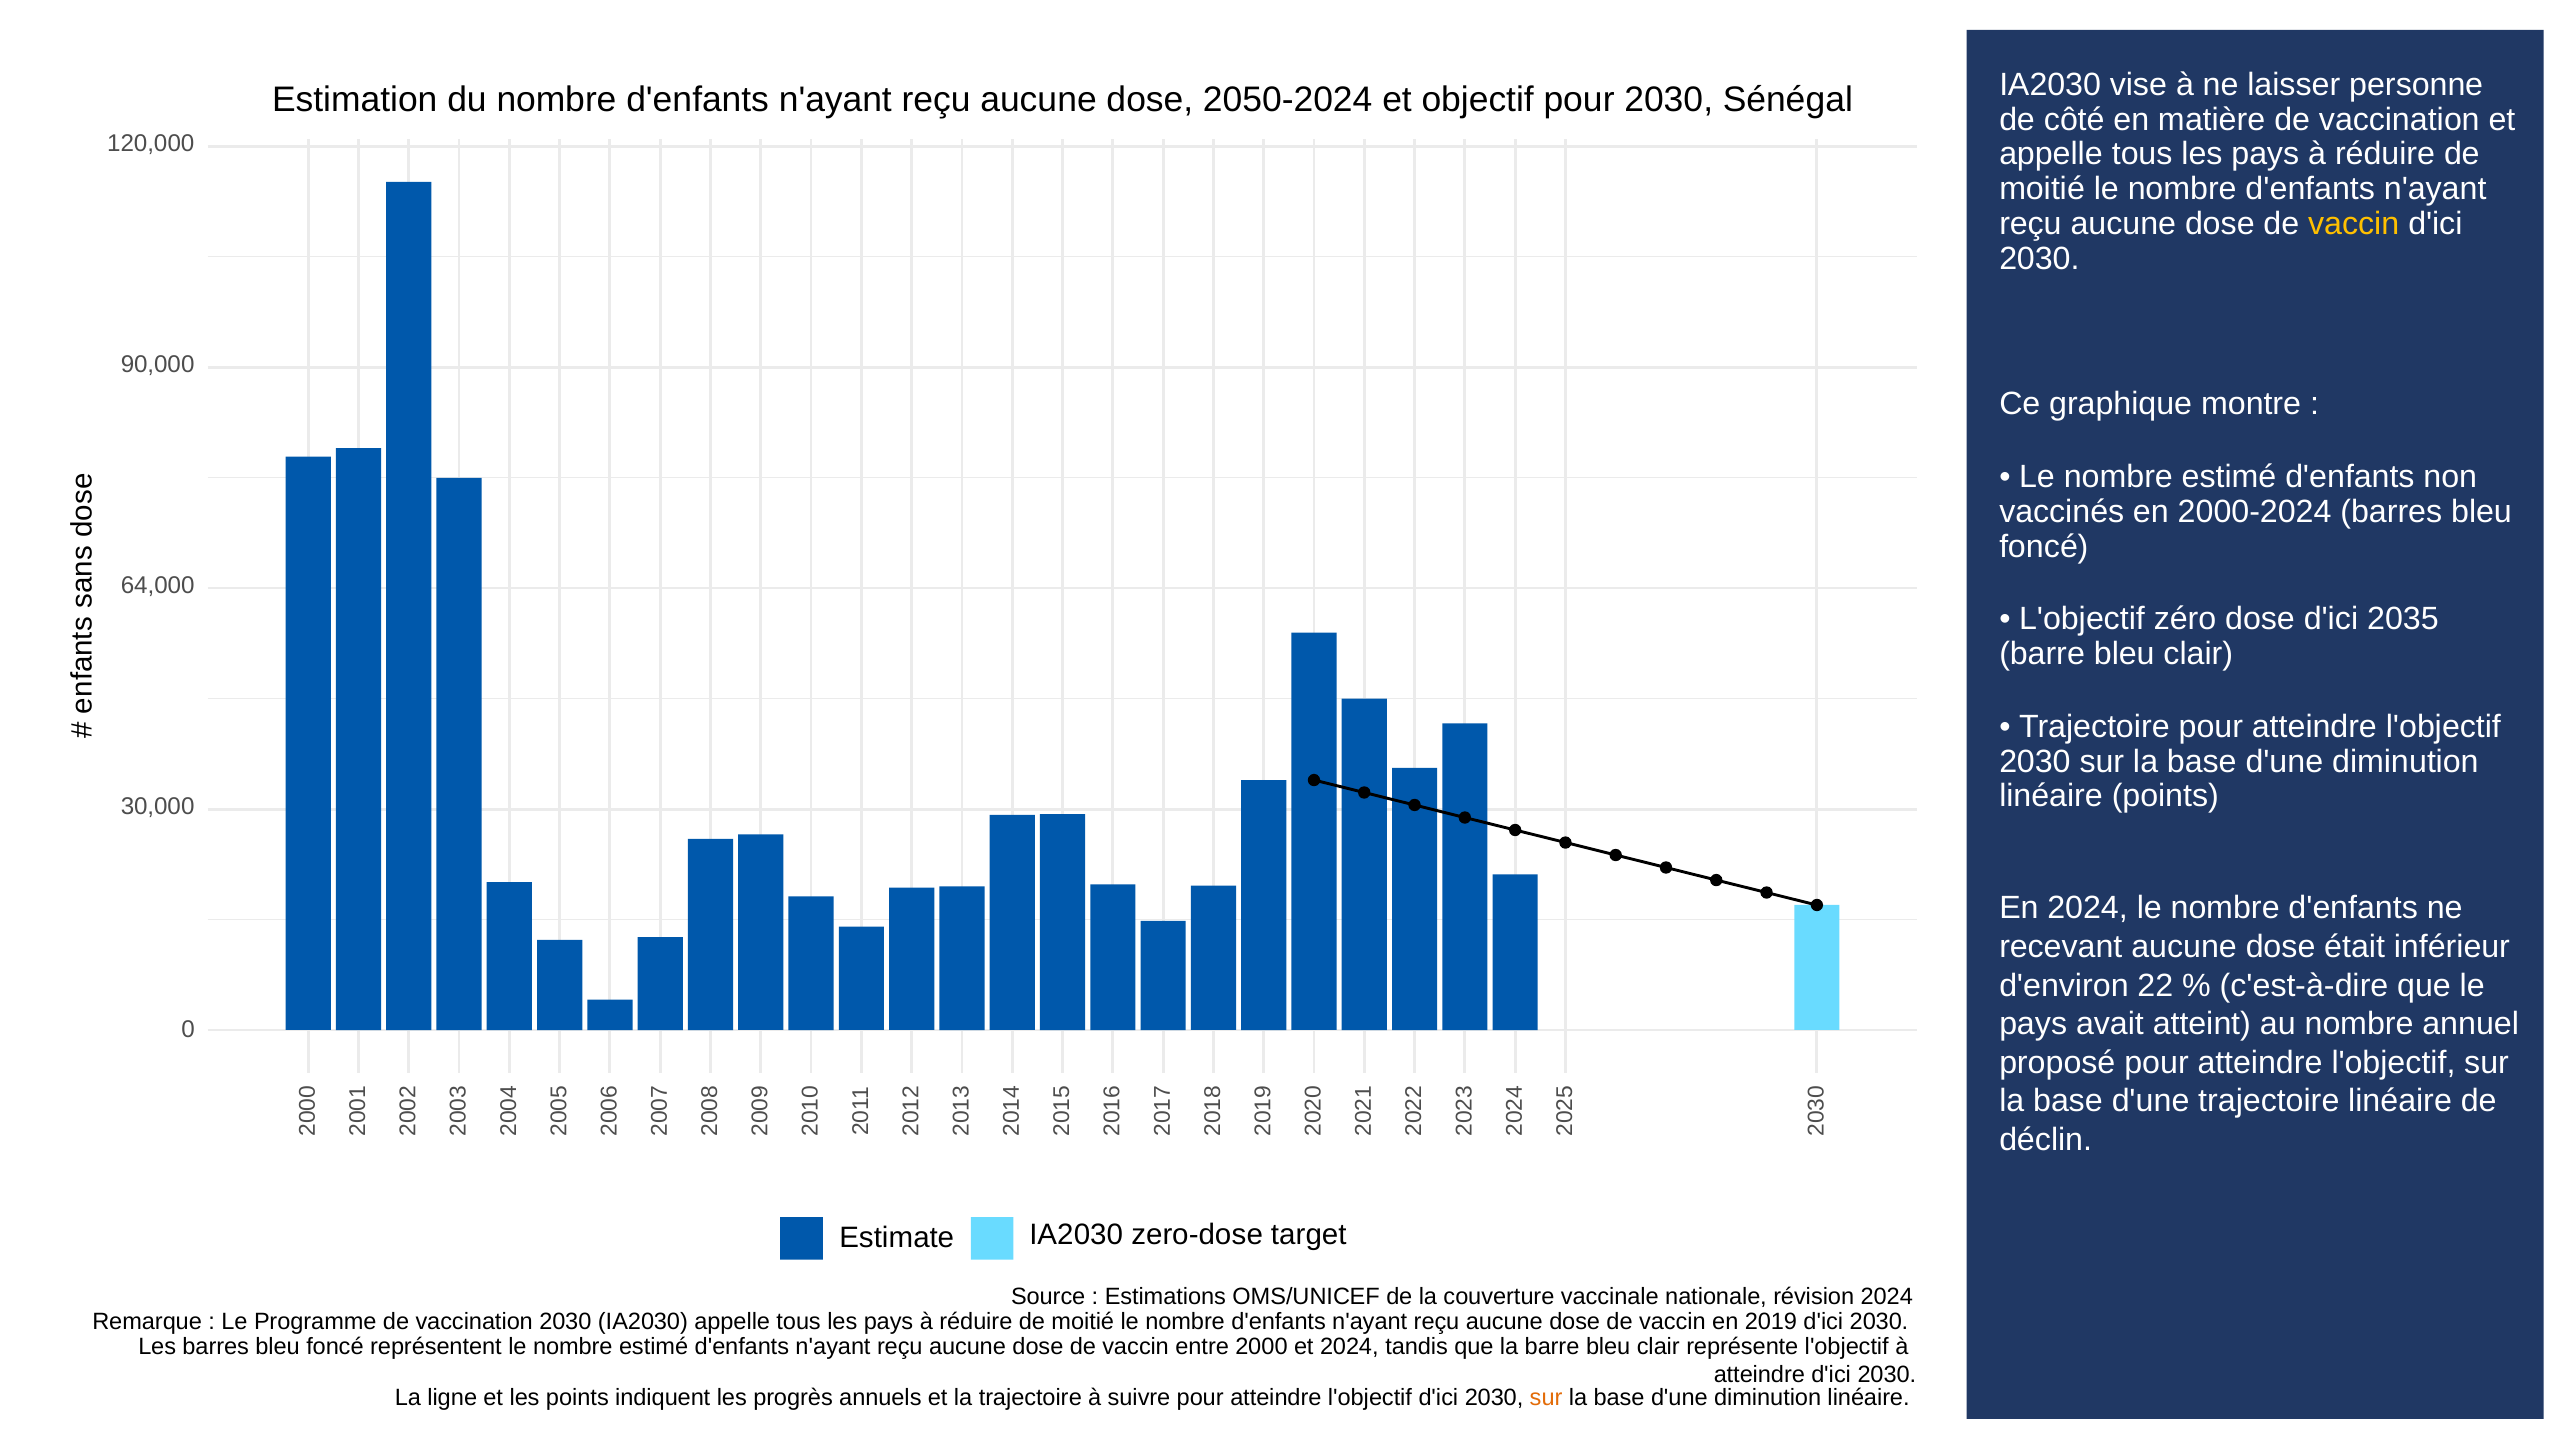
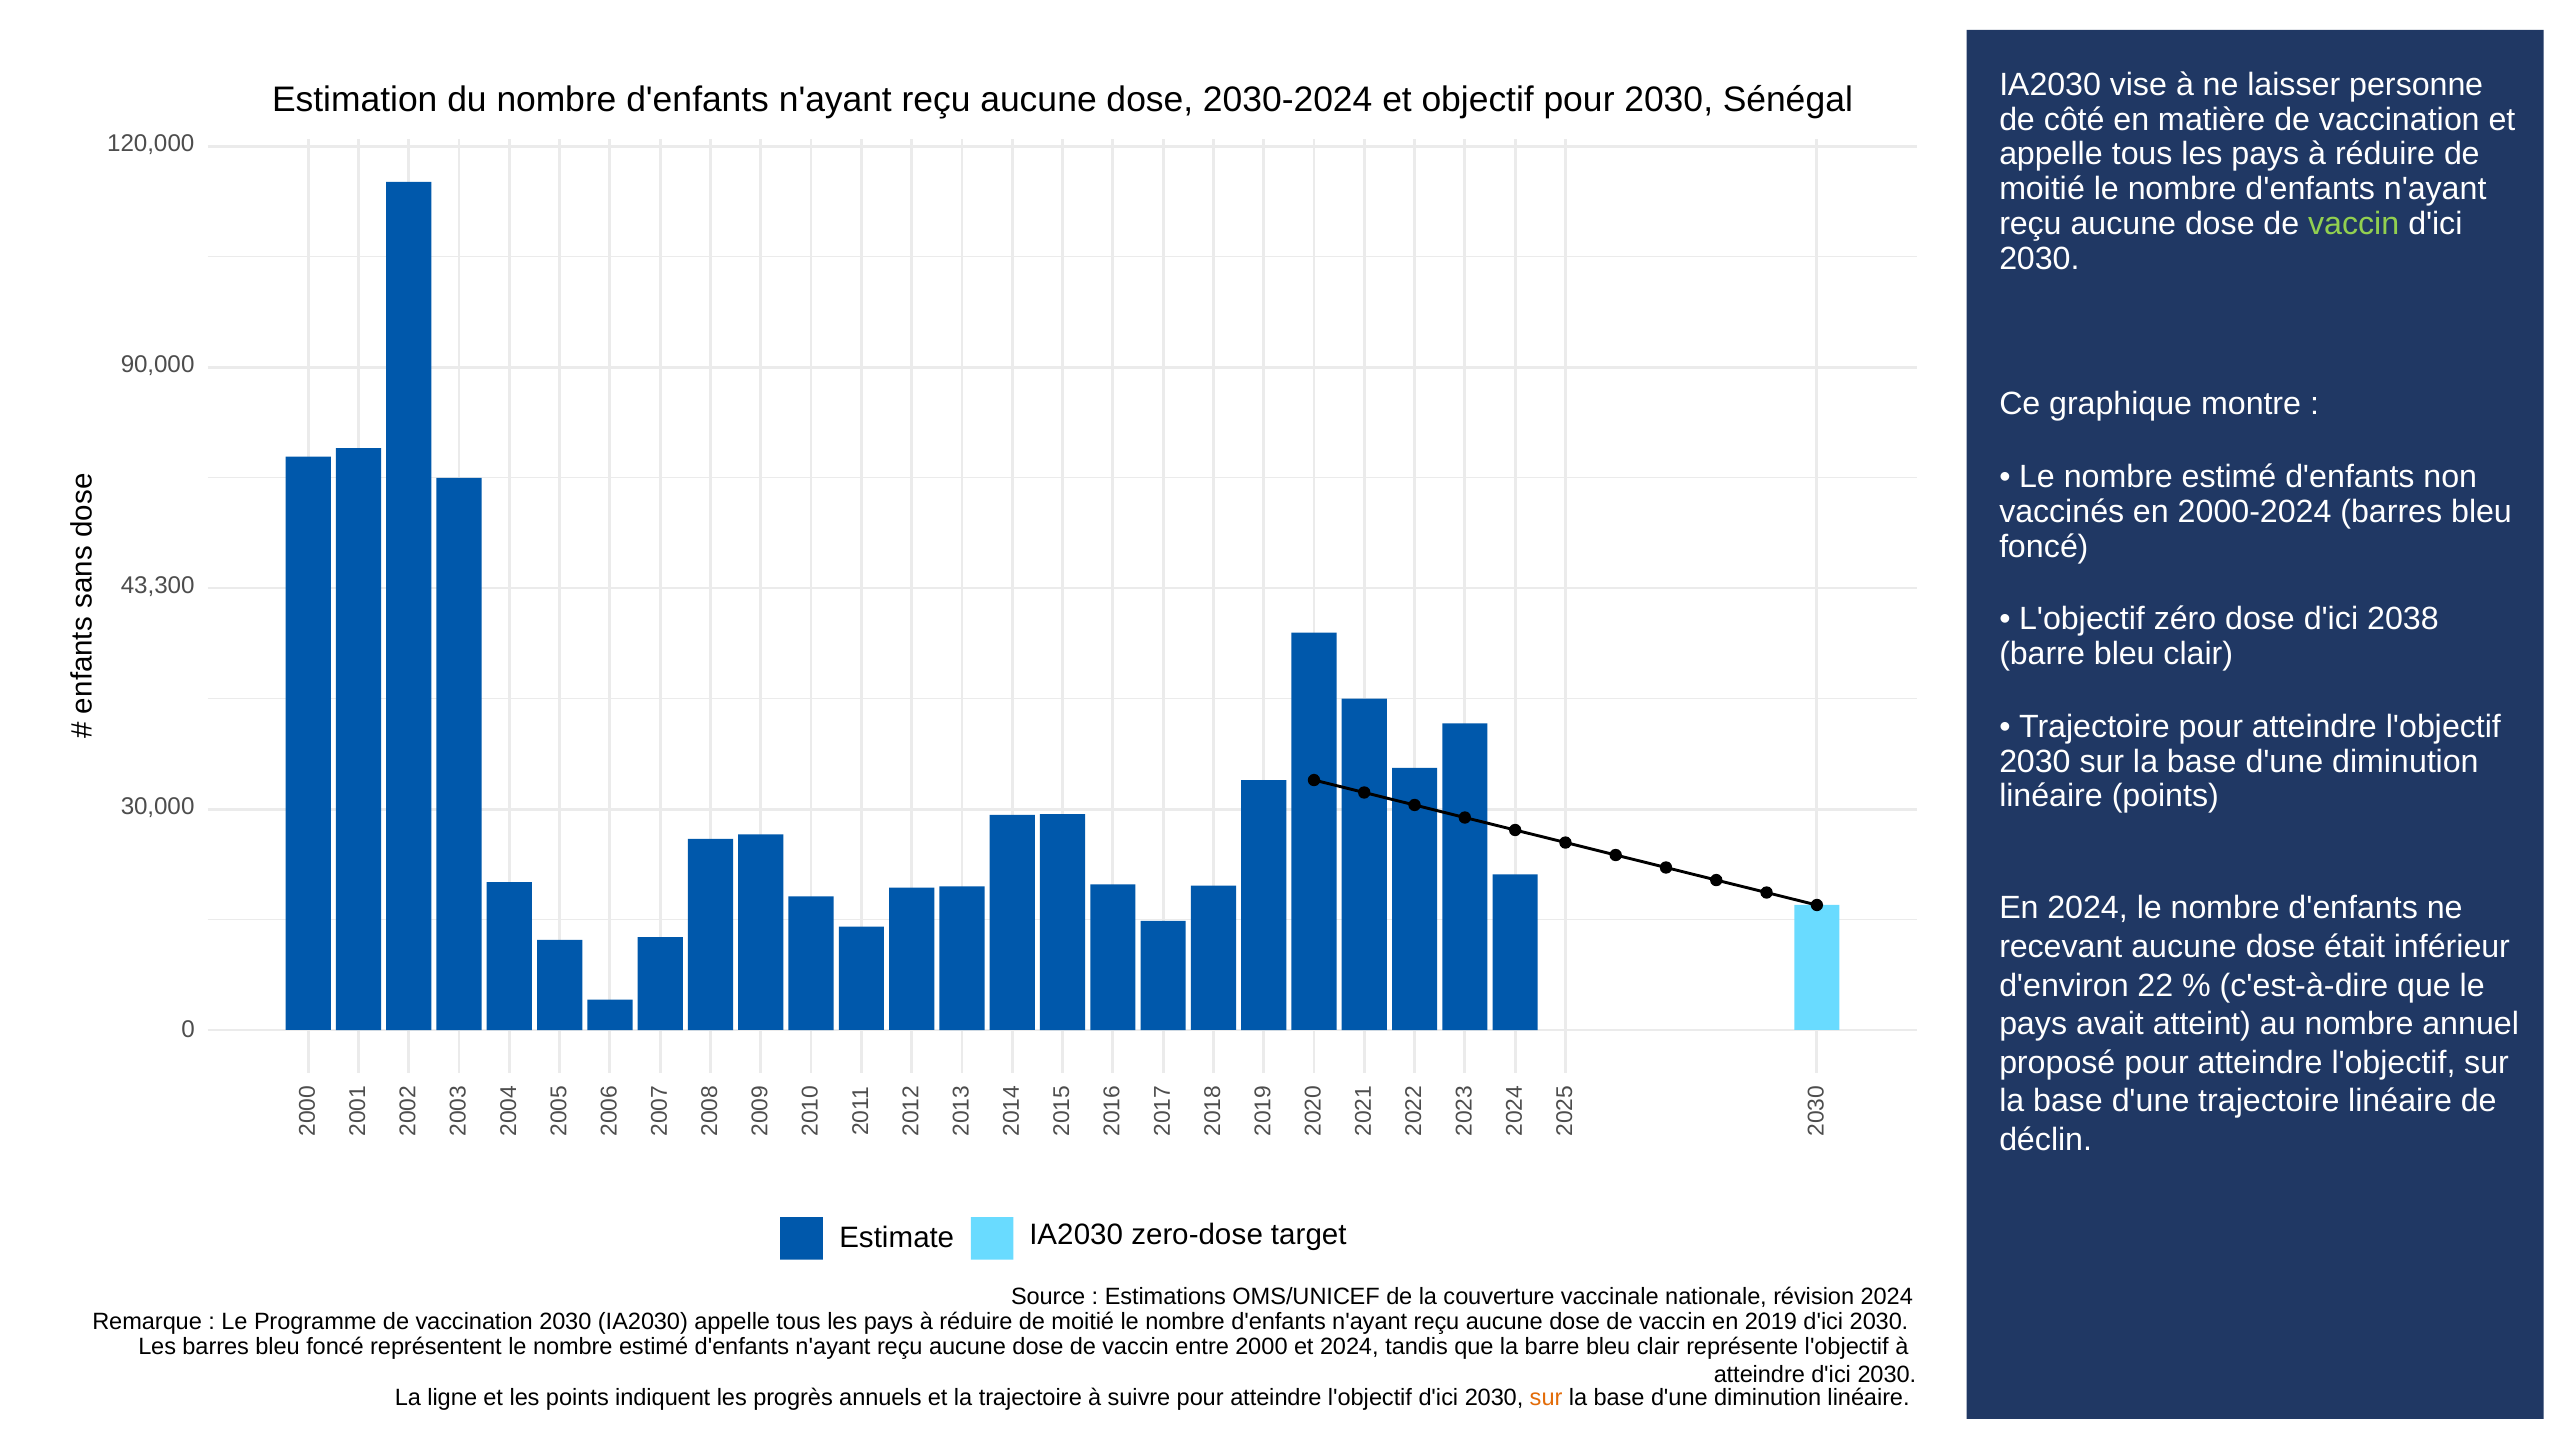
2050-2024: 2050-2024 -> 2030-2024 (1288, 100)
vaccin colour: yellow -> light green (2354, 224)
64,000: 64,000 -> 43,300 (158, 586)
2035: 2035 -> 2038 (2403, 619)
